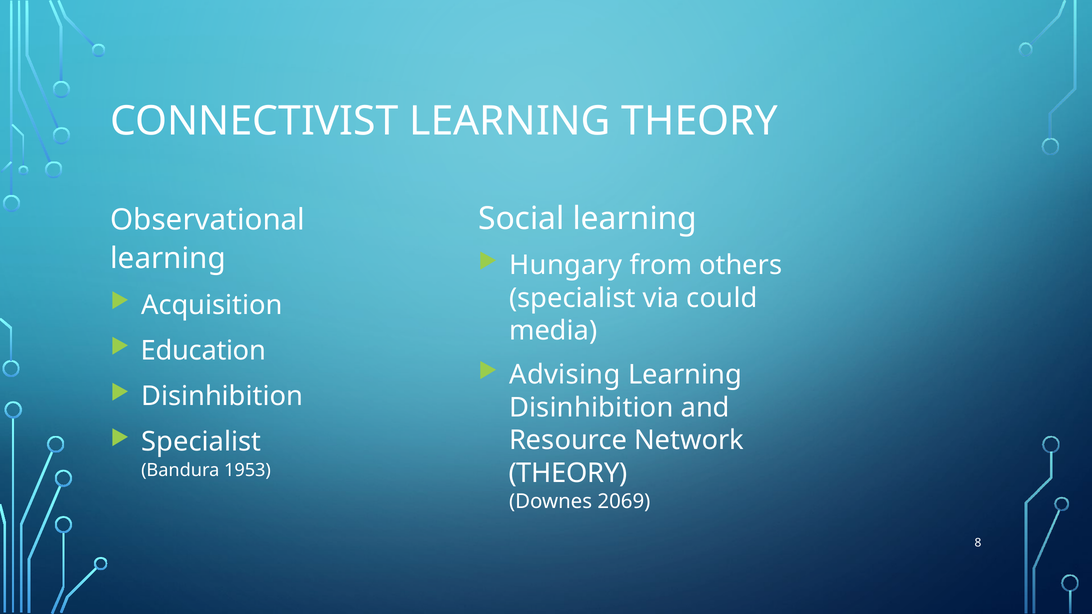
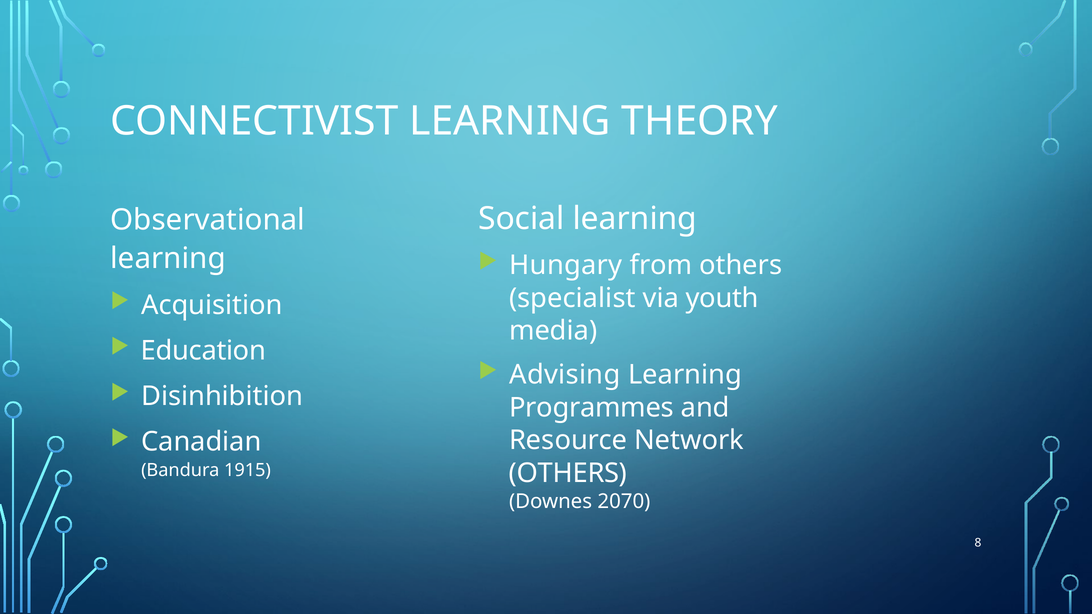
could: could -> youth (722, 298)
Disinhibition: Disinhibition -> Programmes (591, 408)
Specialist: Specialist -> Canadian (201, 442)
1953: 1953 -> 1915 (247, 471)
THEORY: THEORY -> OTHERS (568, 473)
2069: 2069 -> 2070 (624, 502)
